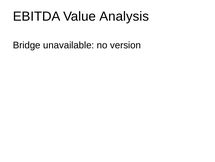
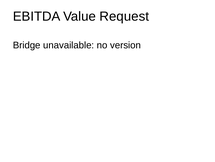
Analysis: Analysis -> Request (124, 16)
